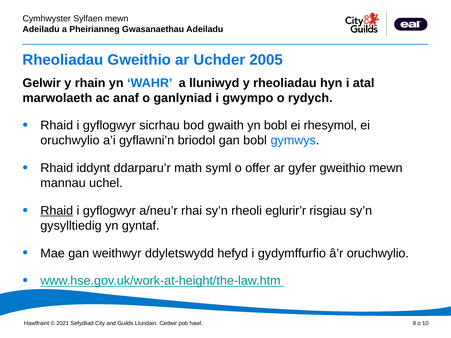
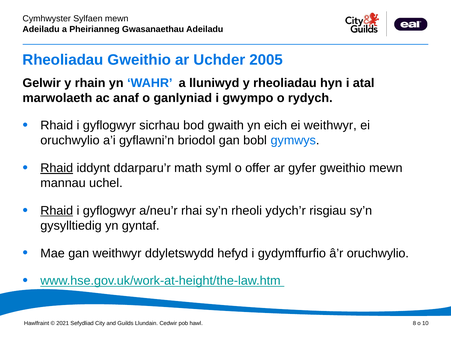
yn bobl: bobl -> eich (276, 126)
ei rhesymol: rhesymol -> weithwyr (330, 126)
Rhaid underline: none -> present (57, 168)
eglurir’r: eglurir’r -> ydych’r (286, 211)
